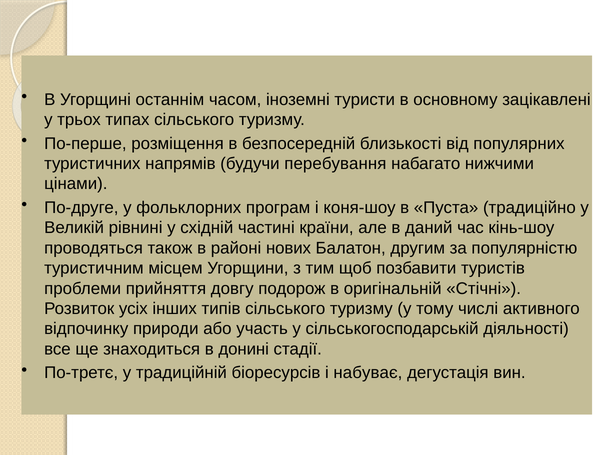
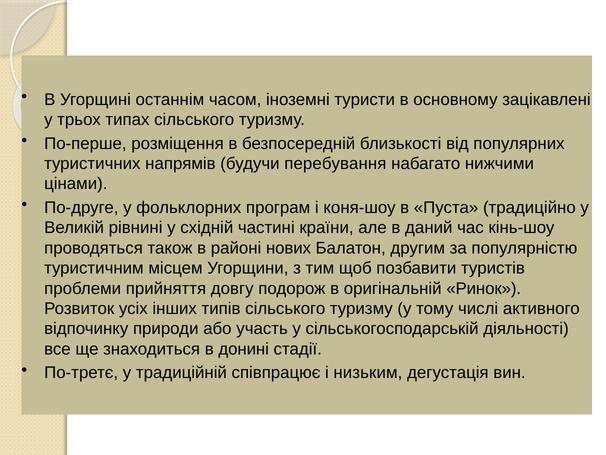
Стічні: Стічні -> Ринок (484, 288)
біоресурсів: біоресурсів -> співпрацює (276, 372)
набуває: набуває -> низьким (368, 372)
